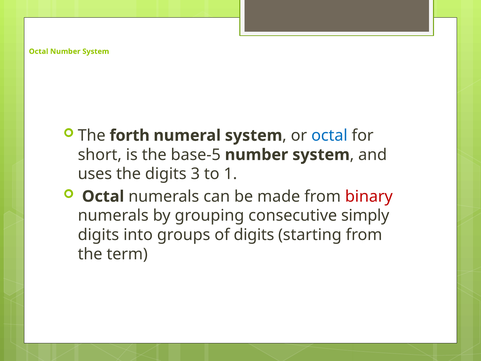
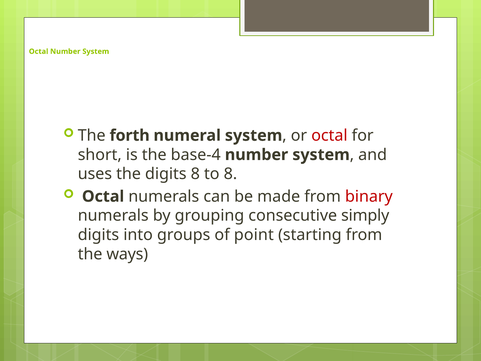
octal colour: blue -> red (329, 135)
base-5: base-5 -> base-4 (196, 155)
digits 3: 3 -> 8 (195, 174)
to 1: 1 -> 8 (230, 174)
of digits: digits -> point (254, 235)
term: term -> ways (127, 254)
